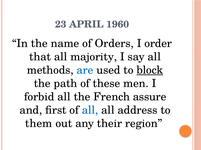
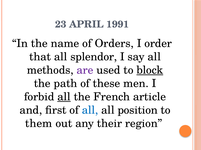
1960: 1960 -> 1991 (118, 24)
majority: majority -> splendor (94, 57)
are colour: blue -> purple (85, 70)
all underline: none -> present (64, 97)
assure: assure -> article (150, 97)
address: address -> position (138, 111)
